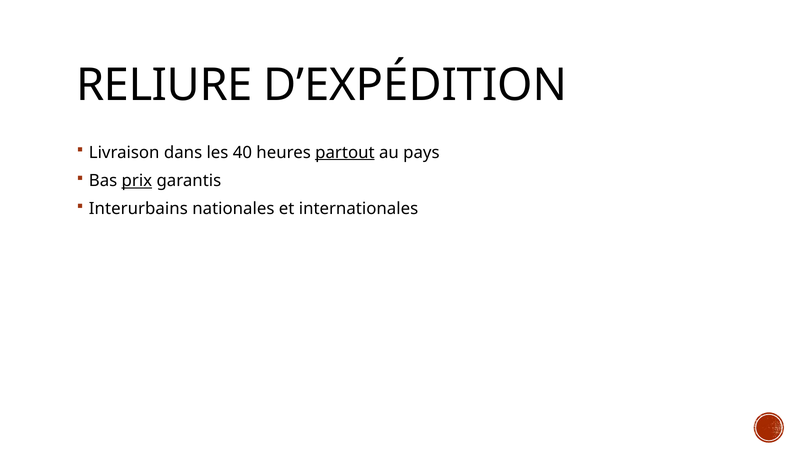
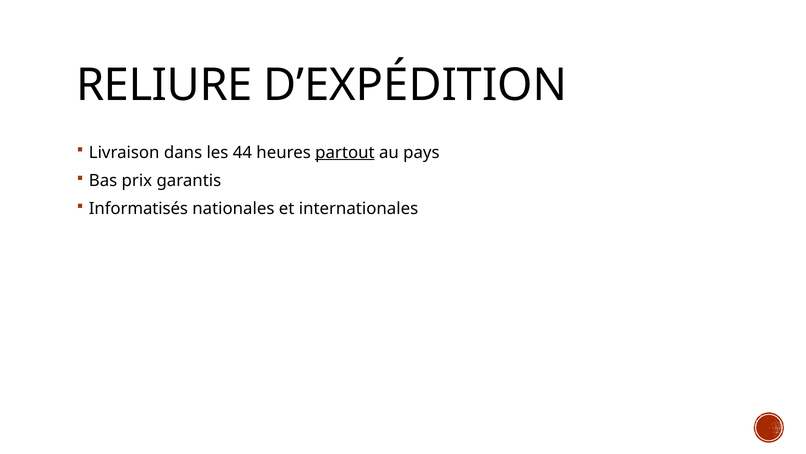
40: 40 -> 44 (242, 152)
prix underline: present -> none (137, 180)
Interurbains: Interurbains -> Informatisés (138, 209)
